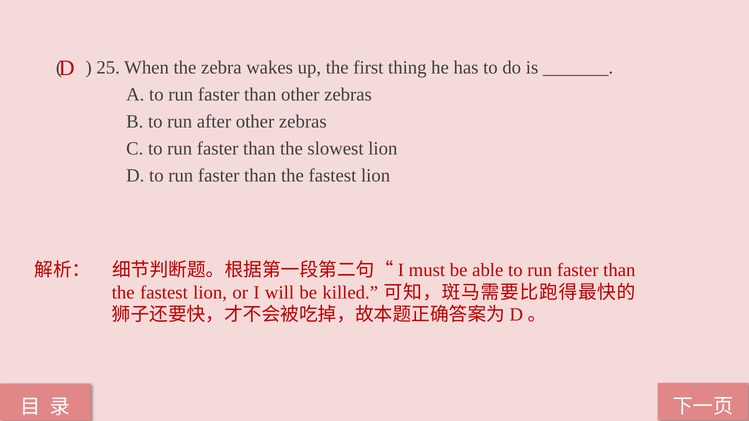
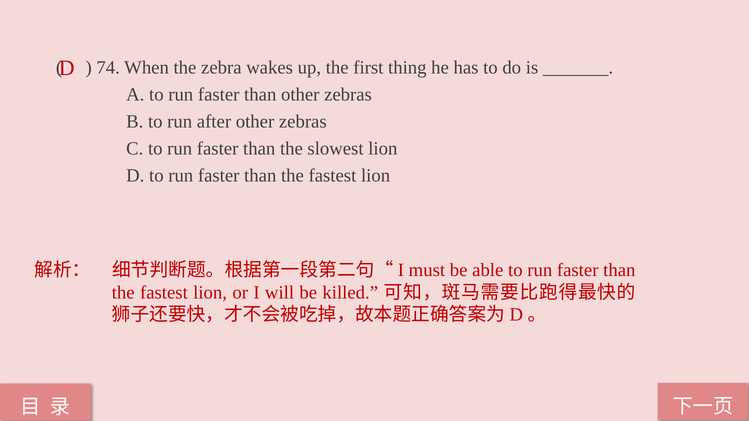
25: 25 -> 74 (108, 68)
